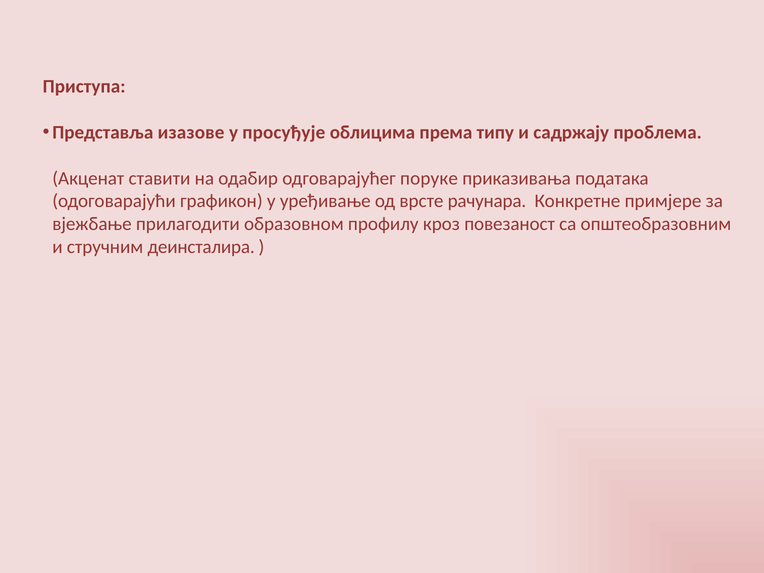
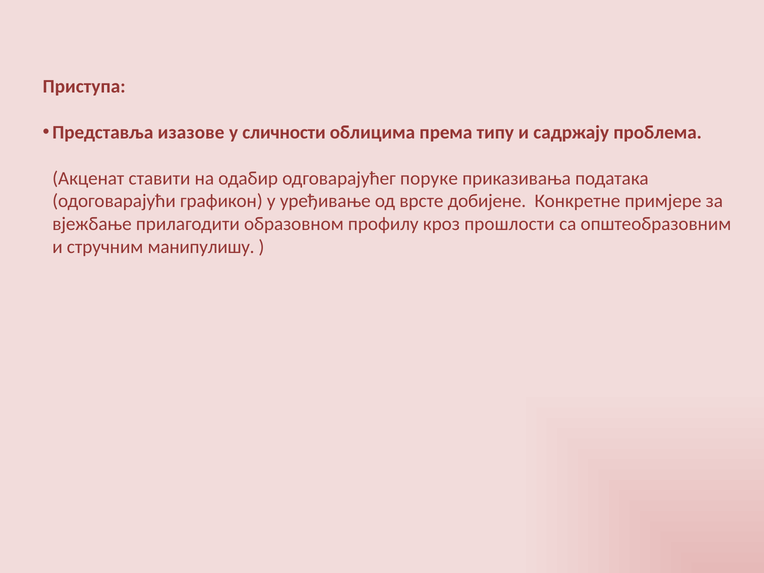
просуђује: просуђује -> сличности (284, 132)
рачунара: рачунара -> добијене (487, 201)
повезаност: повезаност -> прошлости (509, 224)
деинсталира: деинсталира -> манипулишу (201, 247)
